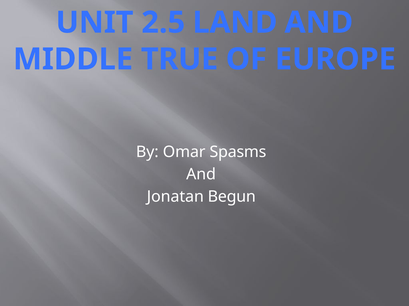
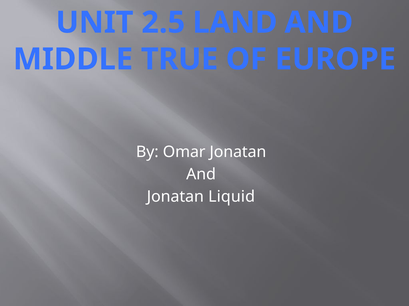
Omar Spasms: Spasms -> Jonatan (238, 152)
Begun: Begun -> Liquid (232, 197)
